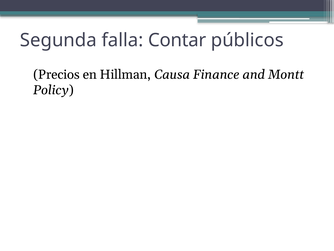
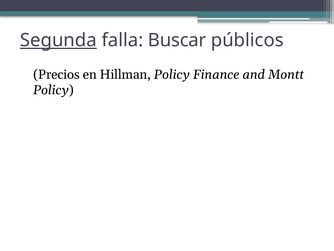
Segunda underline: none -> present (58, 40)
Contar: Contar -> Buscar (177, 40)
Hillman Causa: Causa -> Policy (172, 74)
